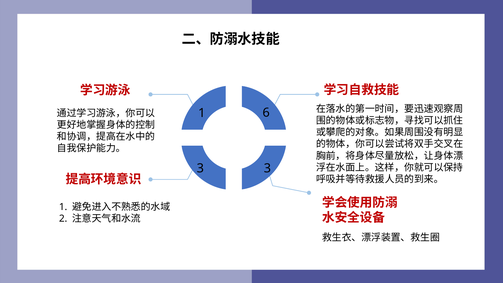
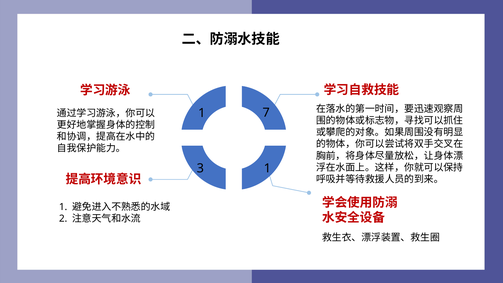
6: 6 -> 7 (266, 113)
3 3: 3 -> 1 (267, 168)
